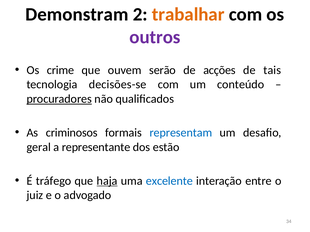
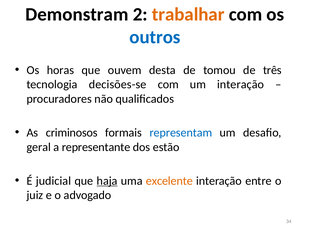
outros colour: purple -> blue (155, 37)
crime: crime -> horas (60, 70)
serão: serão -> desta (162, 70)
acções: acções -> tomou (219, 70)
tais: tais -> três (272, 70)
um conteúdo: conteúdo -> interação (241, 85)
procuradores underline: present -> none (59, 99)
tráfego: tráfego -> judicial (53, 181)
excelente colour: blue -> orange (169, 181)
